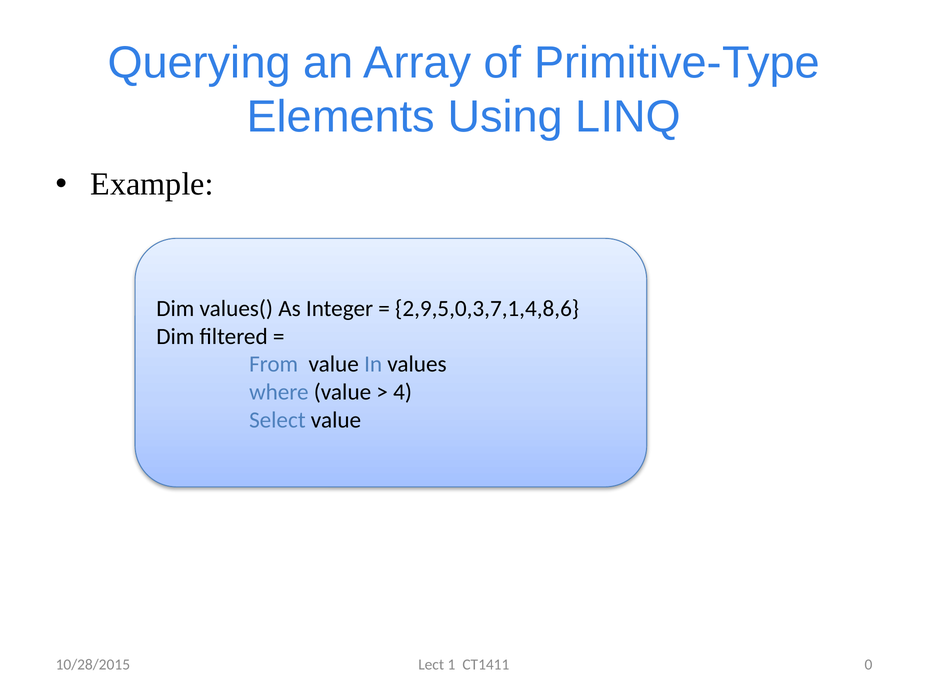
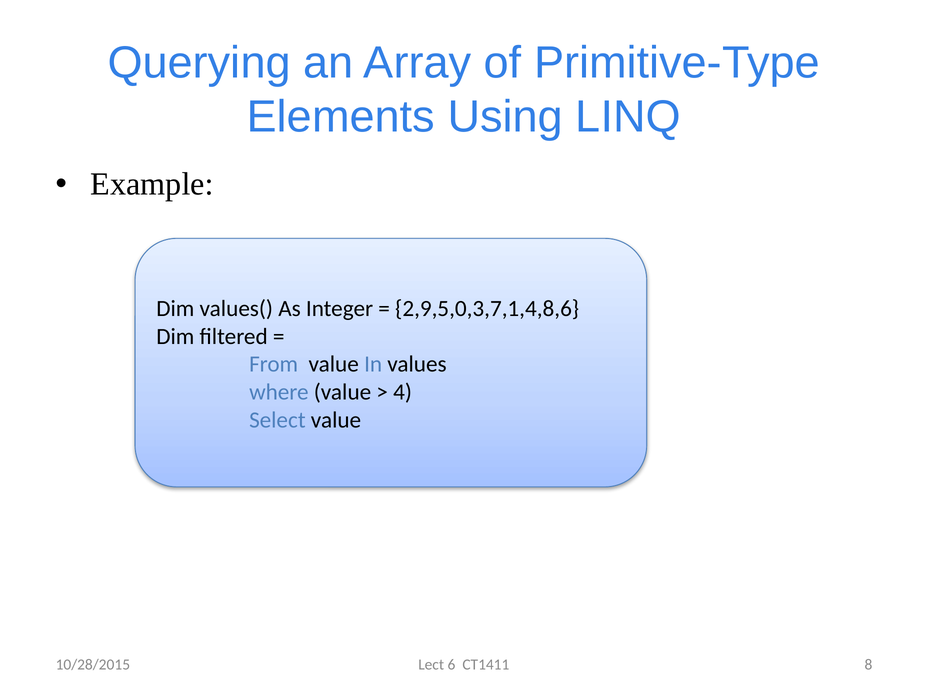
1: 1 -> 6 (451, 665)
0: 0 -> 8 (868, 665)
